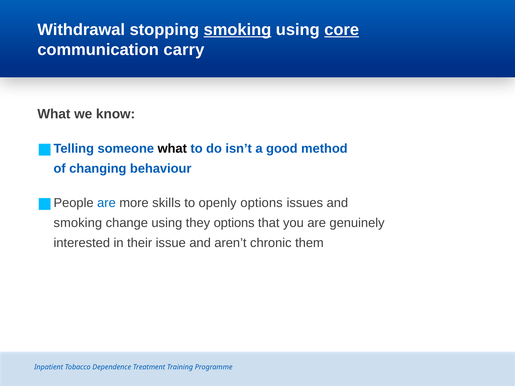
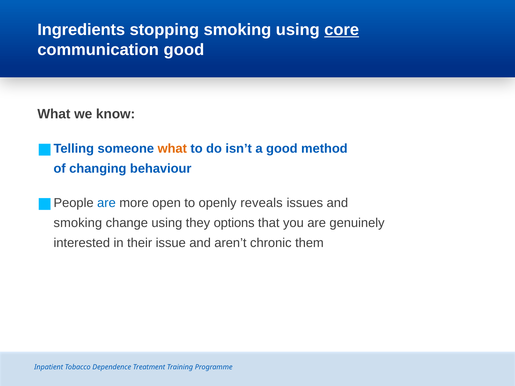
Withdrawal: Withdrawal -> Ingredients (81, 30)
smoking underline: present -> none (237, 30)
communication carry: carry -> good (184, 50)
what colour: black -> orange (172, 149)
skills: skills -> open (167, 203)
openly options: options -> reveals (262, 203)
